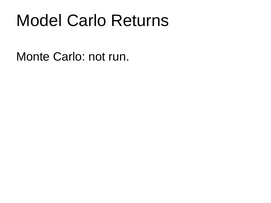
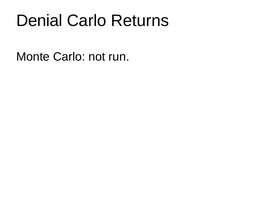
Model: Model -> Denial (39, 21)
